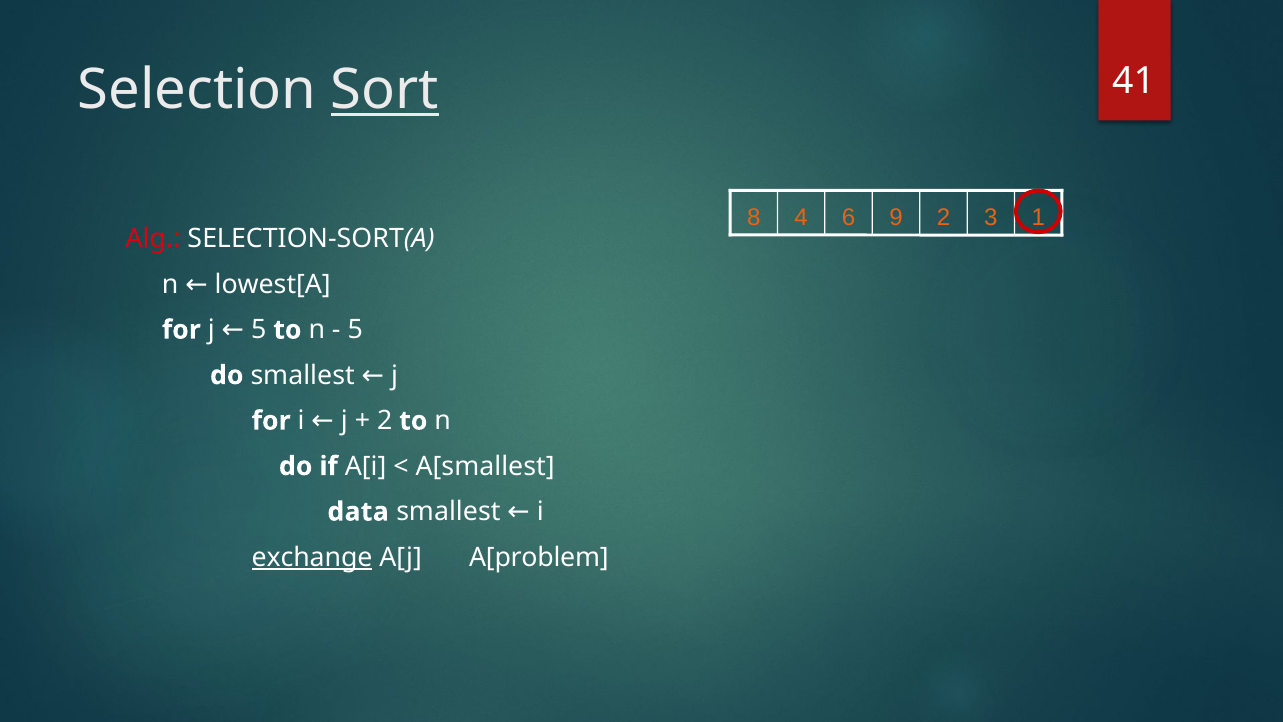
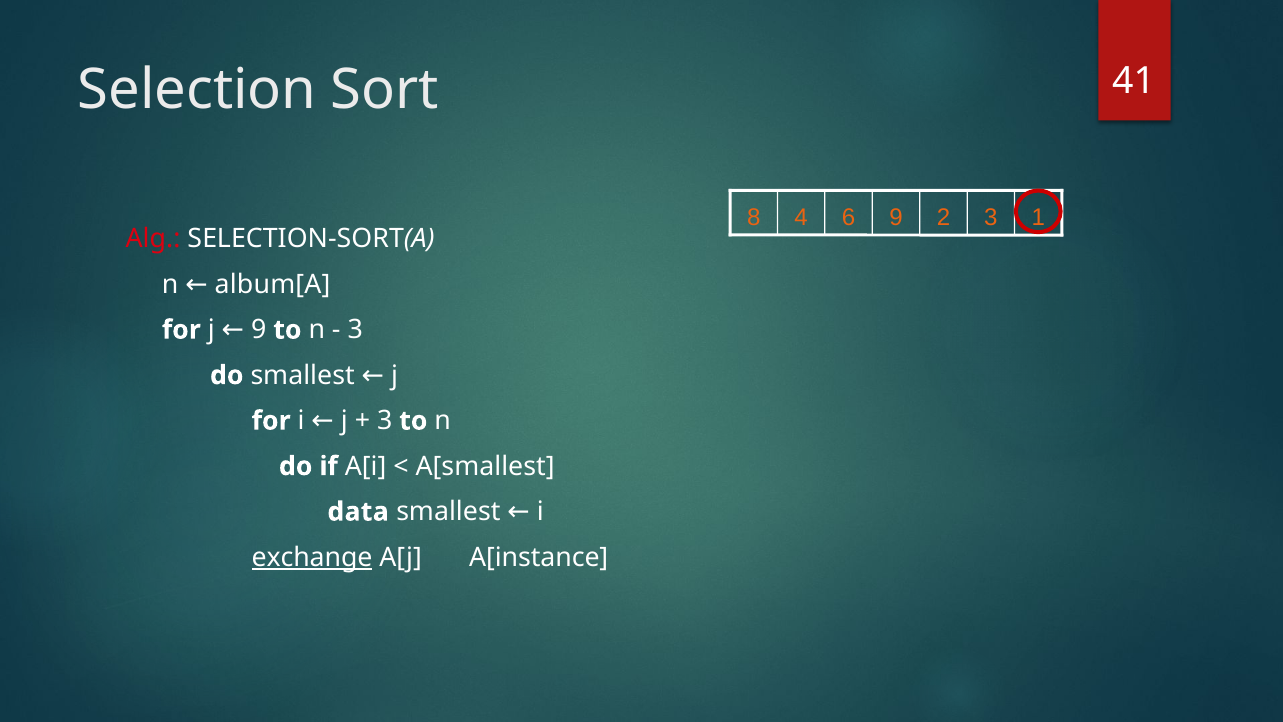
Sort underline: present -> none (385, 90)
lowest[A: lowest[A -> album[A (273, 284)
5: 5 -> 3 (355, 330)
j 5: 5 -> 9 (259, 330)
2: 2 -> 3 (385, 421)
A[problem: A[problem -> A[instance (539, 557)
